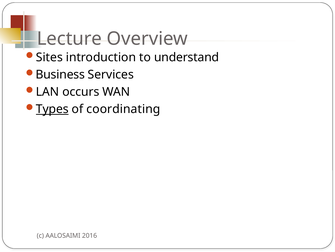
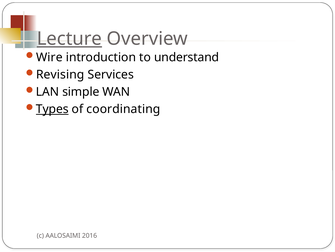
Lecture underline: none -> present (69, 39)
Sites: Sites -> Wire (49, 57)
Business: Business -> Revising (60, 74)
occurs: occurs -> simple (81, 92)
